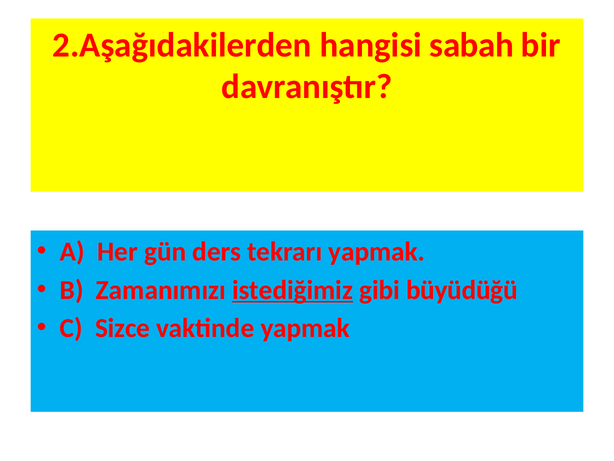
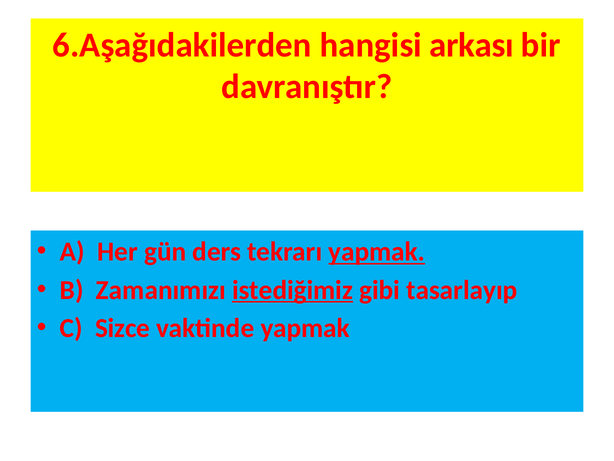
2.Aşağıdakilerden: 2.Aşağıdakilerden -> 6.Aşağıdakilerden (182, 45)
sabah: sabah -> arkası (472, 45)
yapmak underline: none -> present (377, 252)
büyüdüğü: büyüdüğü -> tasarlayıp (462, 290)
